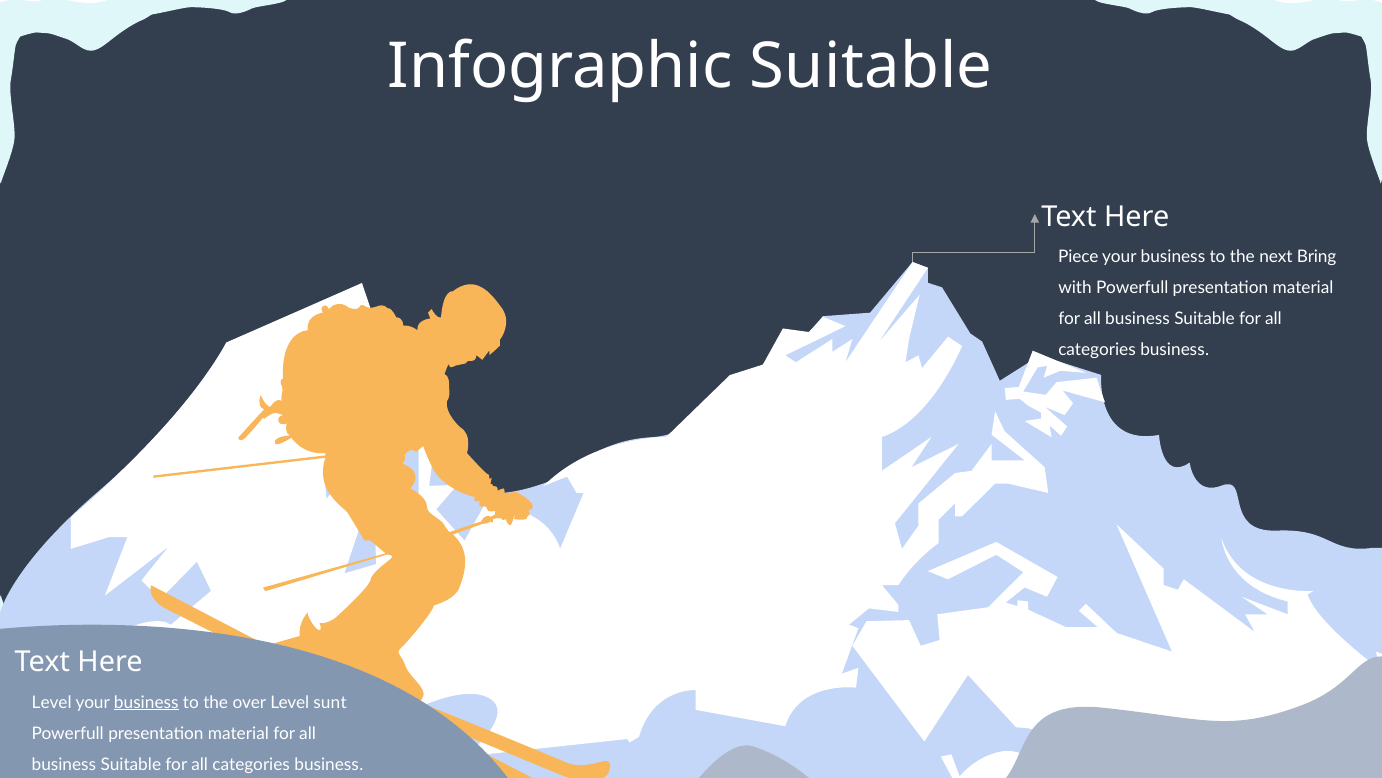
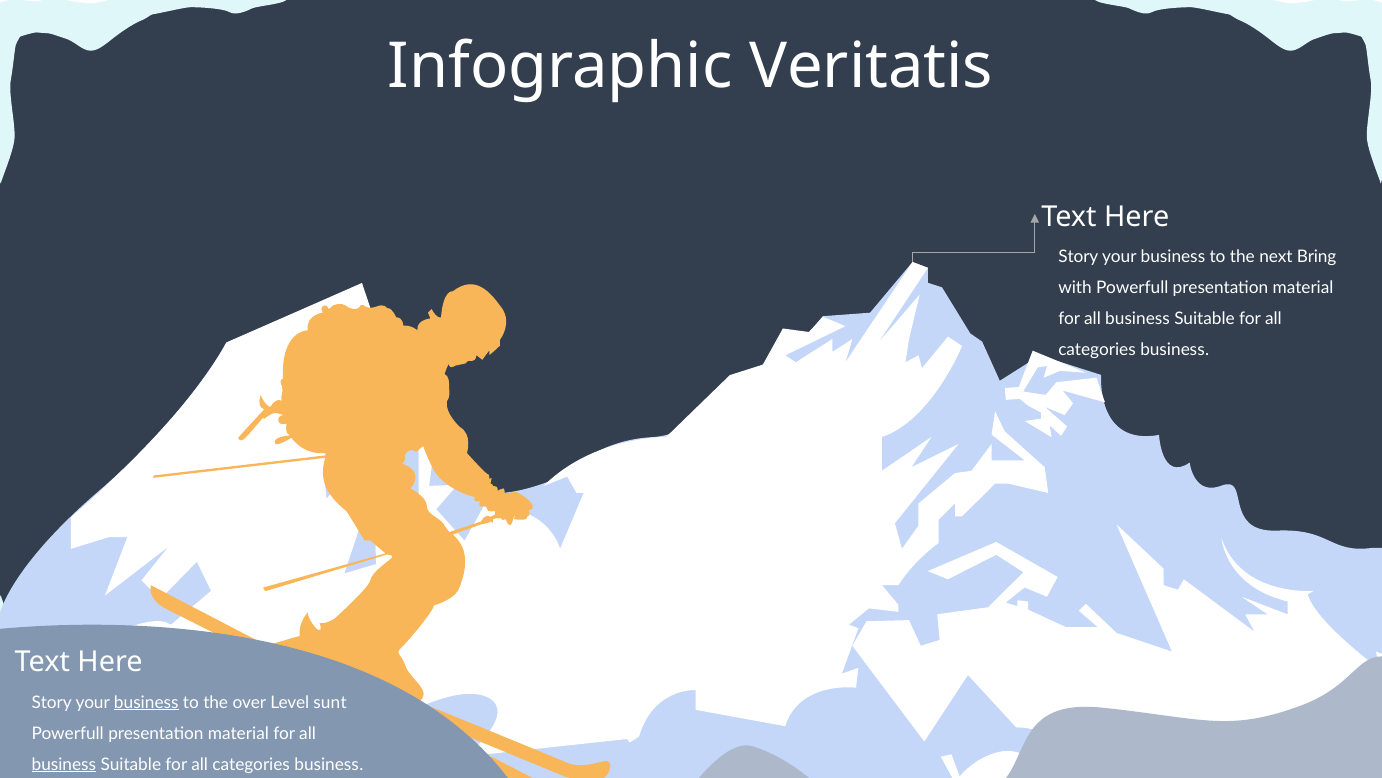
Infographic Suitable: Suitable -> Veritatis (871, 67)
Piece: Piece -> Story (1078, 257)
Level: Level -> Story (52, 702)
business underline: none -> present (64, 764)
